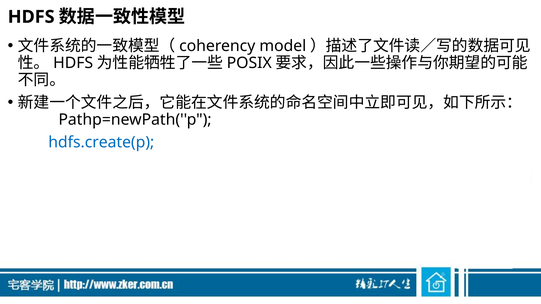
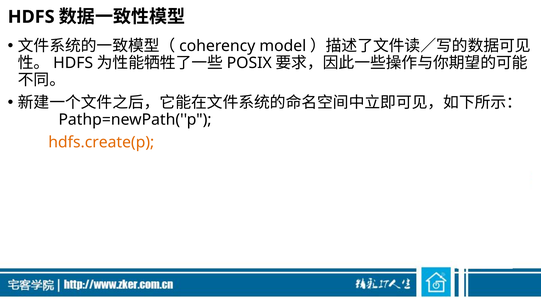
hdfs.create(p colour: blue -> orange (101, 142)
